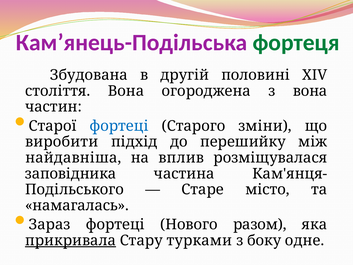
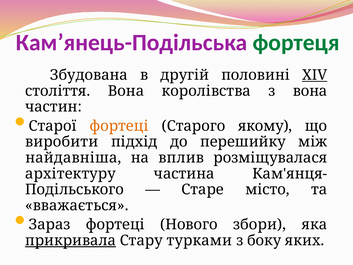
ХІV underline: none -> present (315, 75)
огороджена: огороджена -> королівства (206, 91)
фортеці colour: blue -> orange (119, 126)
зміни: зміни -> якому (265, 126)
заповідника: заповідника -> архітектуру (70, 173)
намагалась: намагалась -> вважається (77, 205)
разом: разом -> збори (260, 224)
одне: одне -> яких (305, 240)
